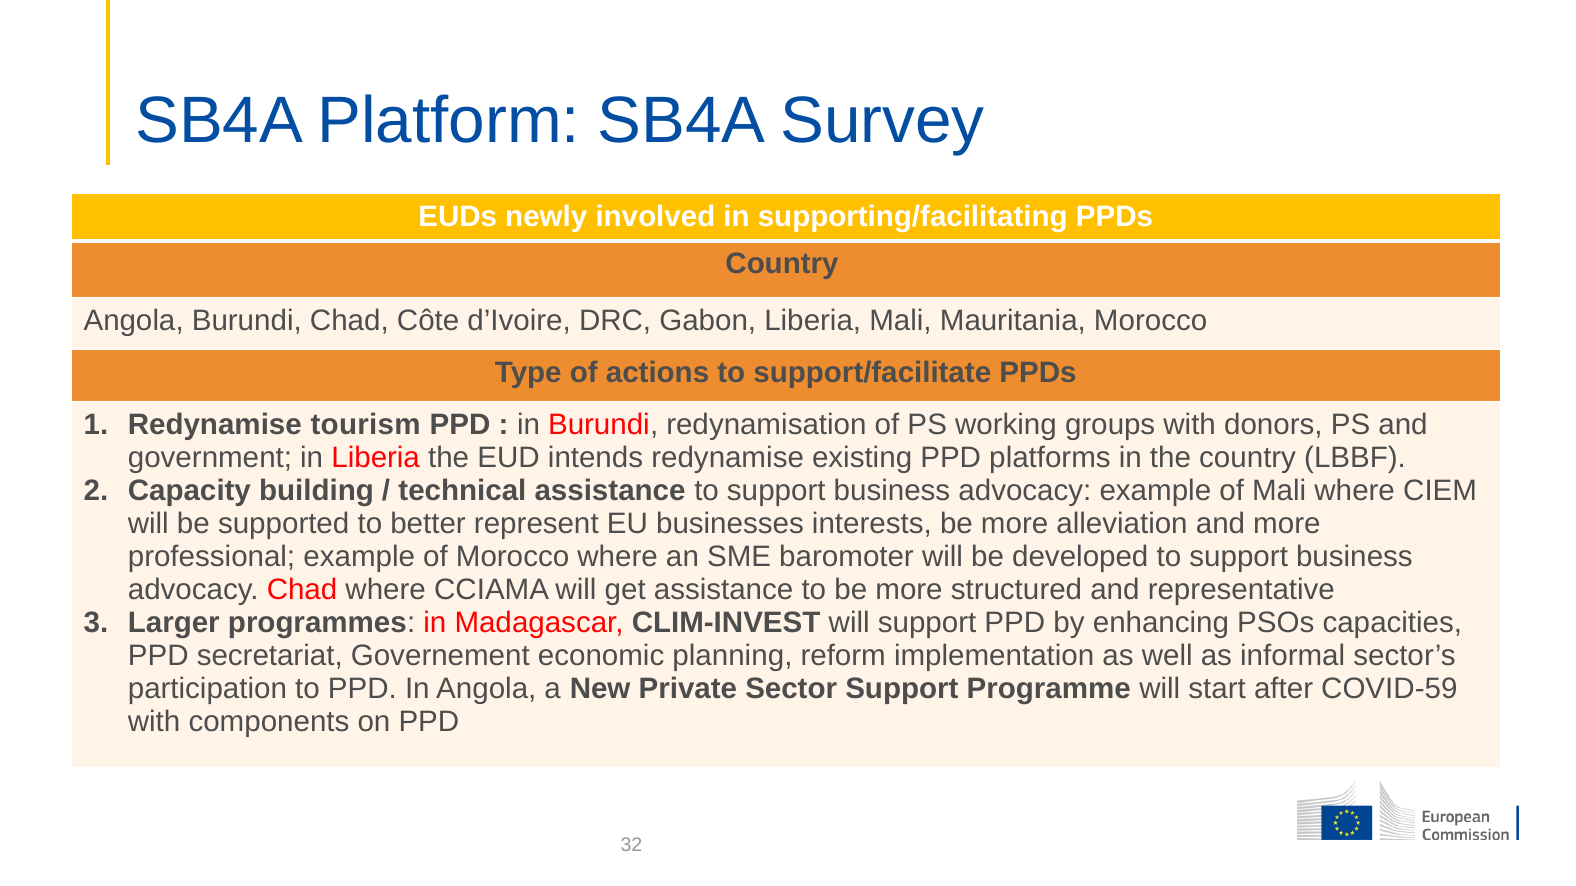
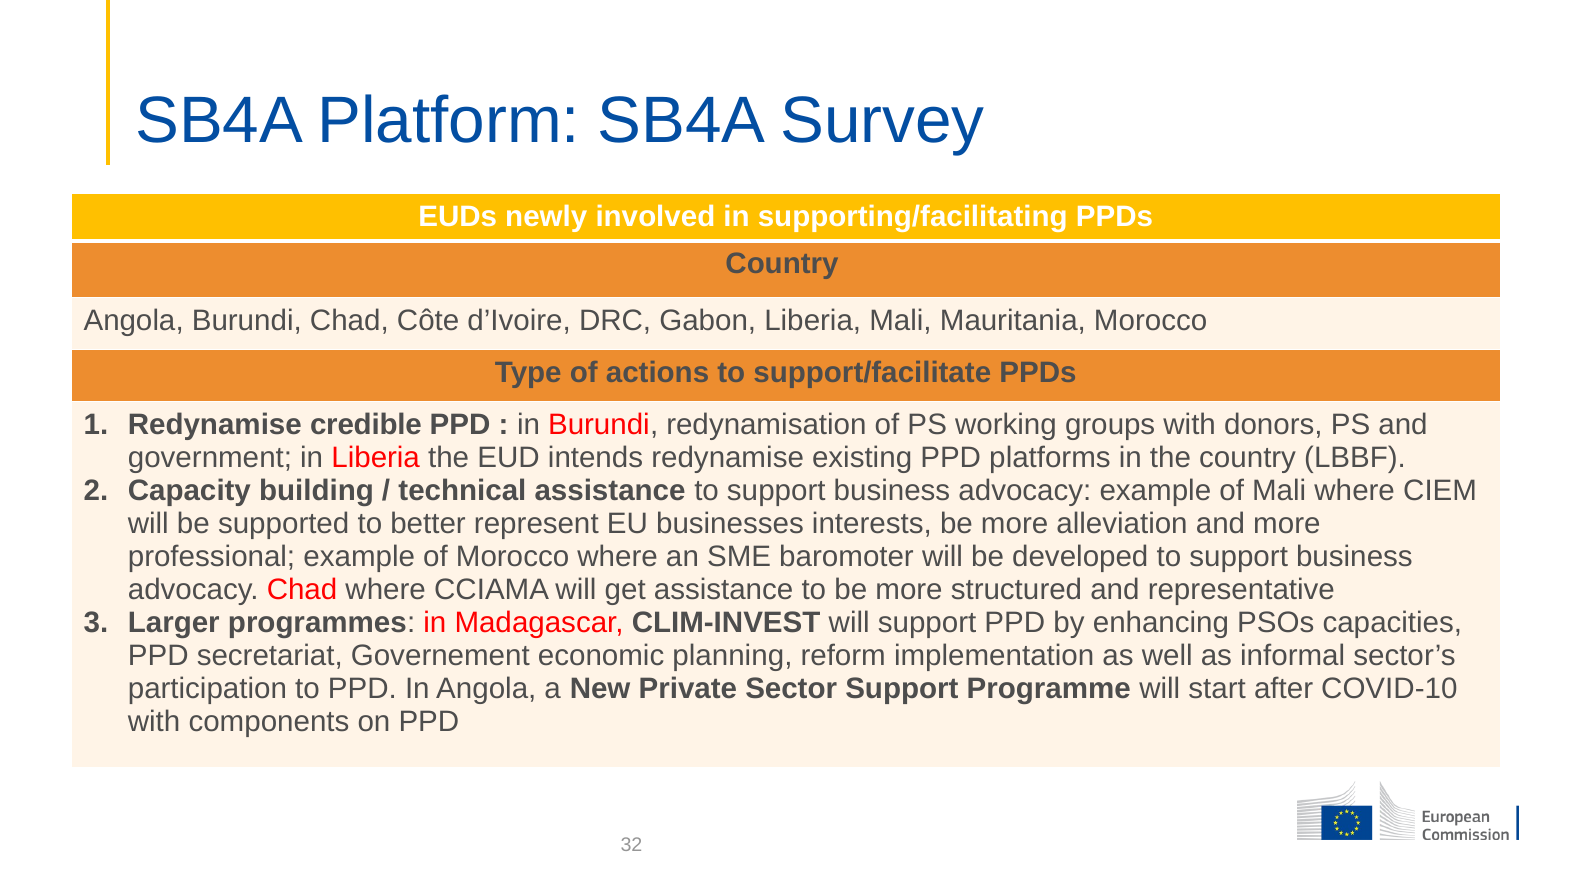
tourism: tourism -> credible (366, 425)
COVID-59: COVID-59 -> COVID-10 (1389, 689)
